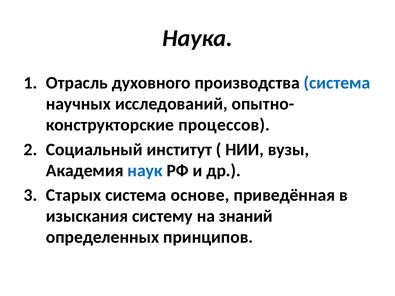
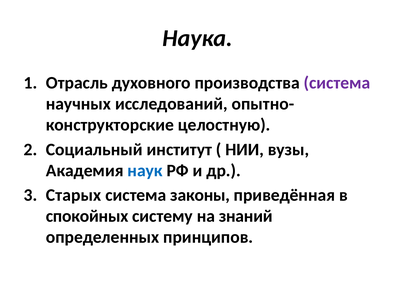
система colour: blue -> purple (337, 83)
процессов: процессов -> целостную (224, 125)
основе: основе -> законы (200, 195)
изыскания: изыскания -> спокойных (87, 216)
